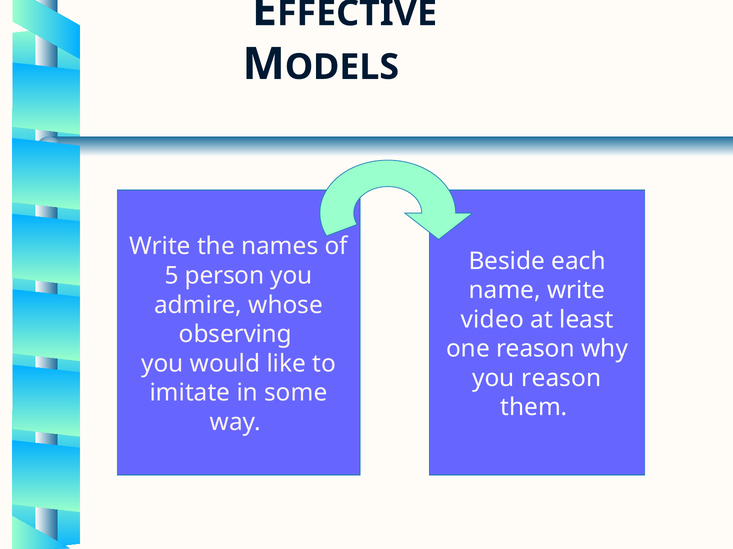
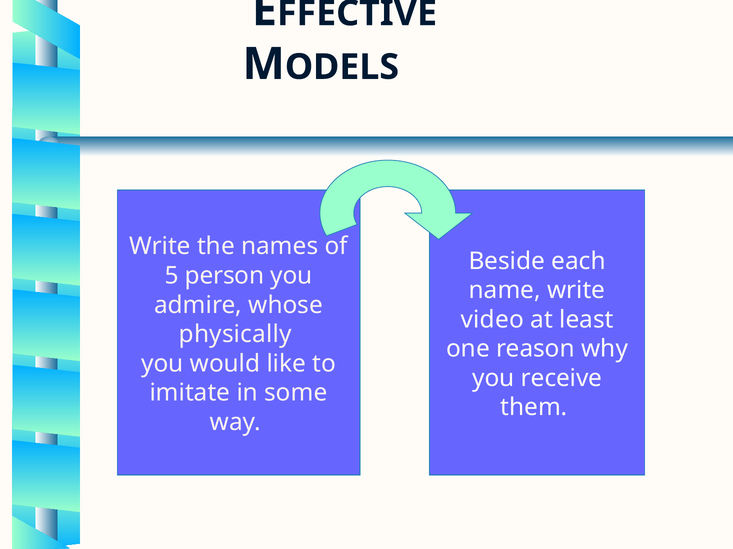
observing: observing -> physically (235, 335)
you reason: reason -> receive (562, 379)
